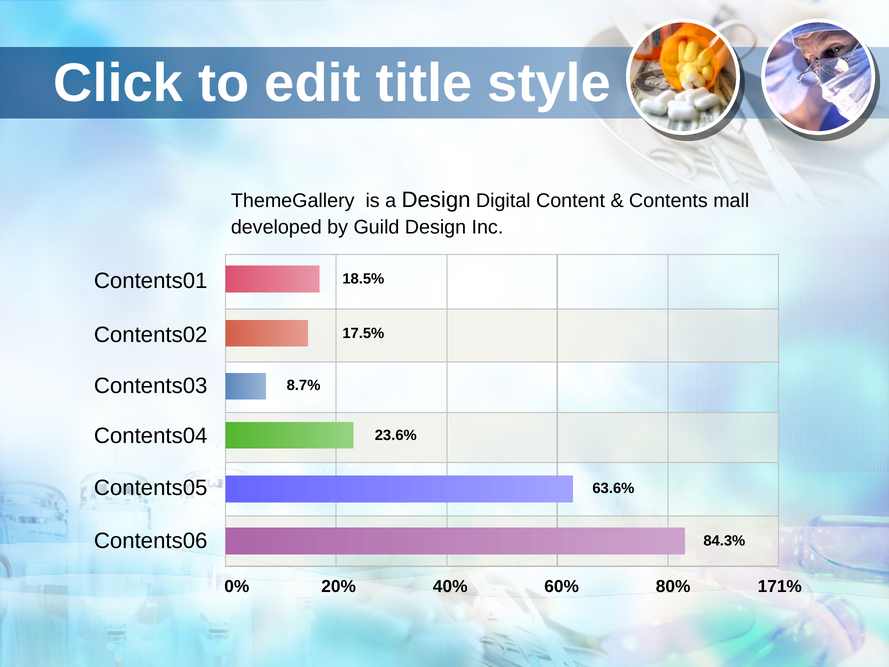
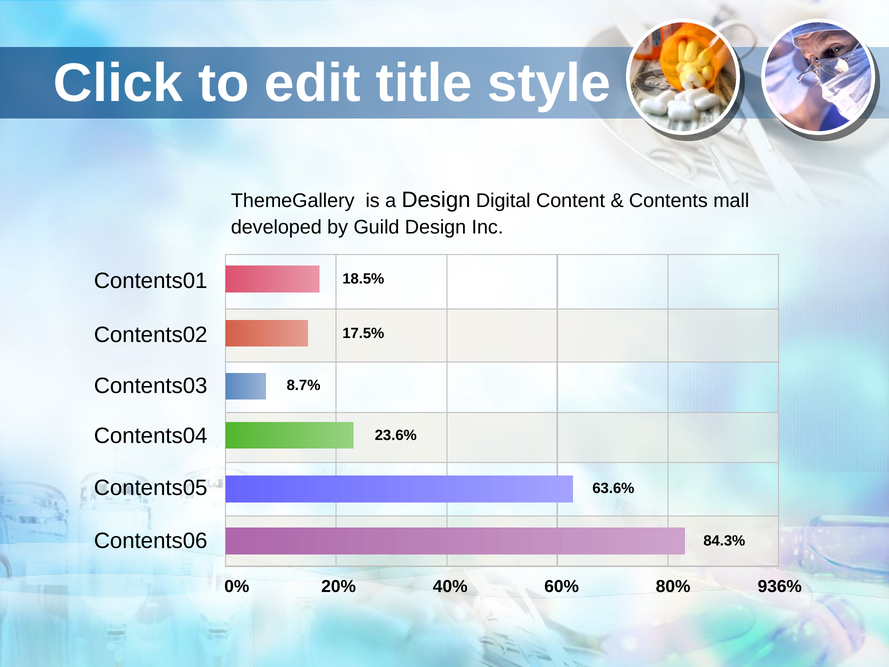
171%: 171% -> 936% (780, 586)
